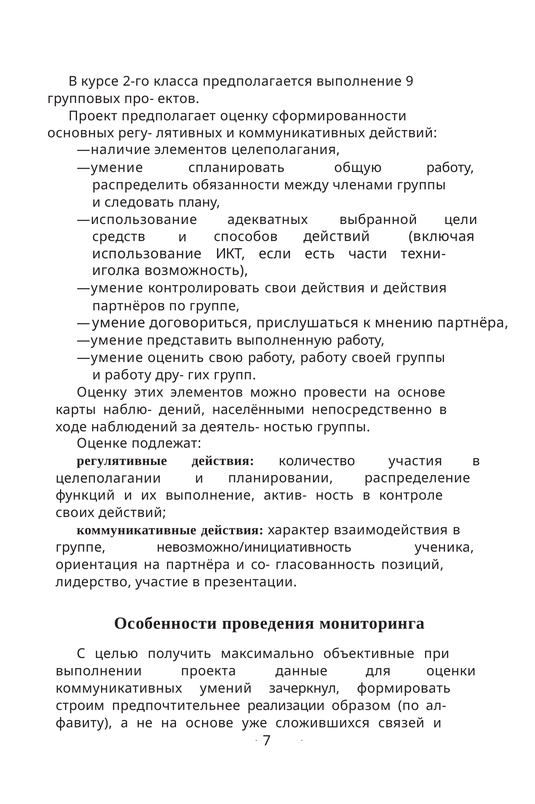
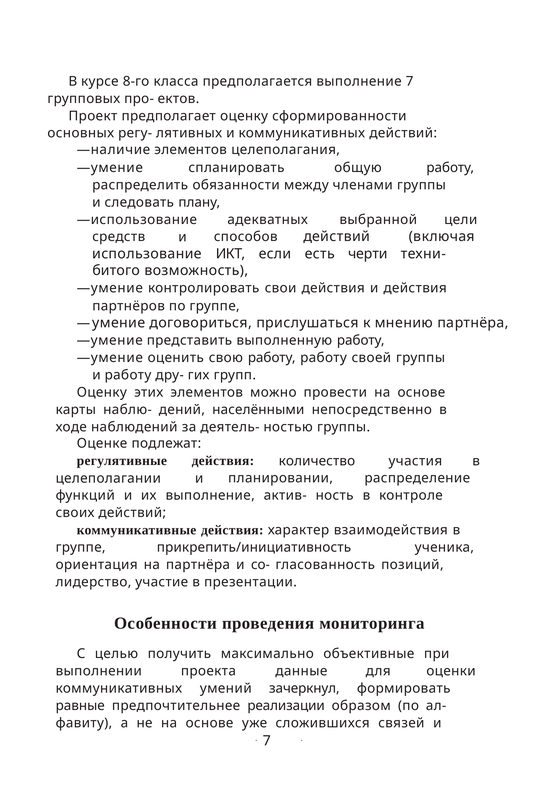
2-го: 2-го -> 8-го (136, 81)
выполнение 9: 9 -> 7 (410, 81)
части: части -> черти (368, 254)
иголка: иголка -> битого (116, 270)
невозможно/инициативность: невозможно/инициативность -> прикрепить/инициативность (254, 547)
строим: строим -> равные (80, 705)
